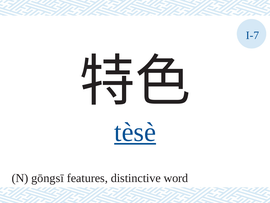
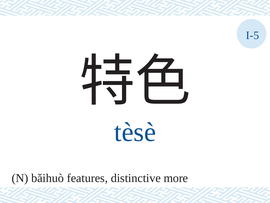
I-7: I-7 -> I-5 (253, 35)
tèsè underline: present -> none (135, 132)
gōngsī: gōngsī -> bǎihuò (48, 178)
word: word -> more (176, 178)
